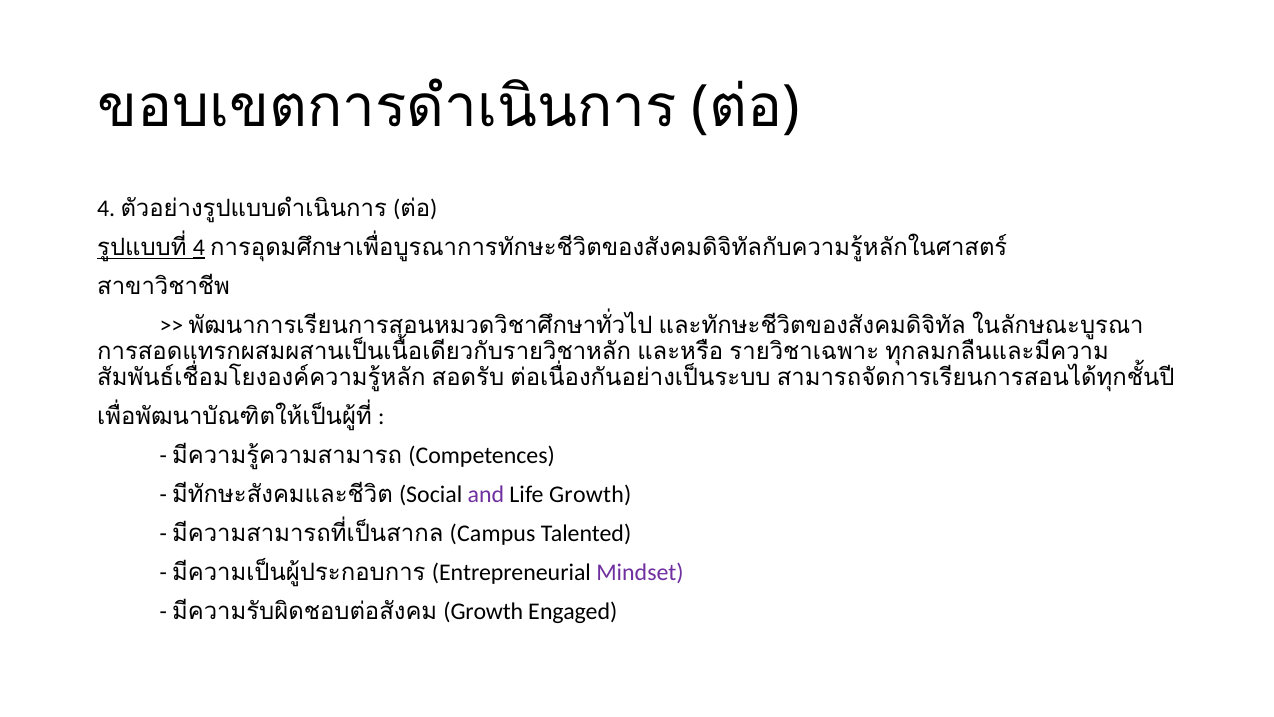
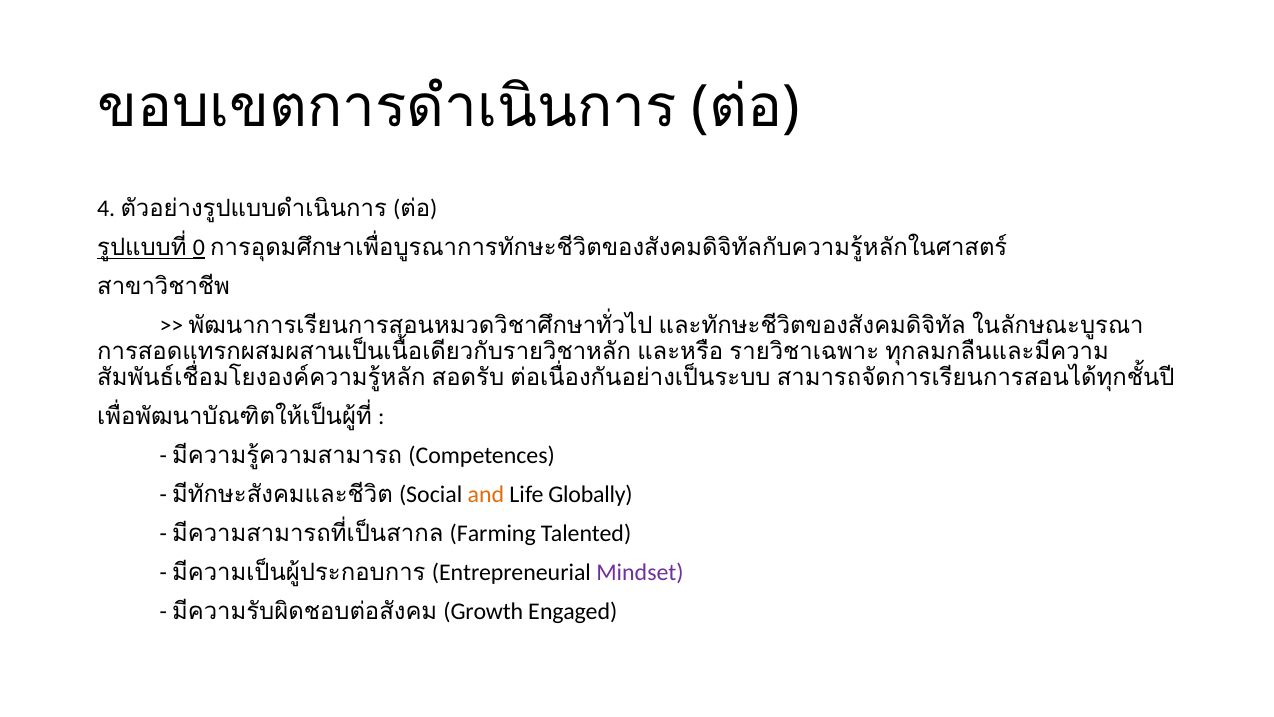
4: 4 -> 0 (199, 247)
and colour: purple -> orange (486, 494)
Life Growth: Growth -> Globally (591, 494)
Campus: Campus -> Farming (493, 534)
